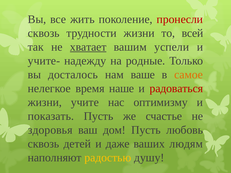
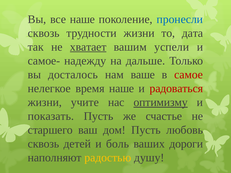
все жить: жить -> наше (82, 19)
пронесли colour: red -> blue (180, 19)
всей: всей -> дата (192, 33)
учите-: учите- -> самое- (44, 61)
родные: родные -> дальше (145, 61)
самое colour: orange -> red (189, 75)
оптимизму underline: none -> present (161, 102)
здоровья: здоровья -> старшего (50, 130)
даже: даже -> боль (118, 144)
людям: людям -> дороги (186, 144)
